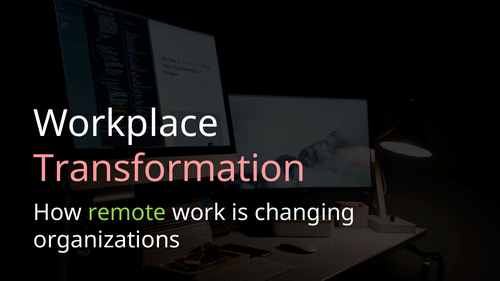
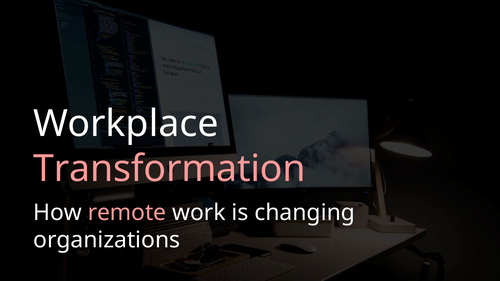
remote colour: light green -> pink (127, 213)
